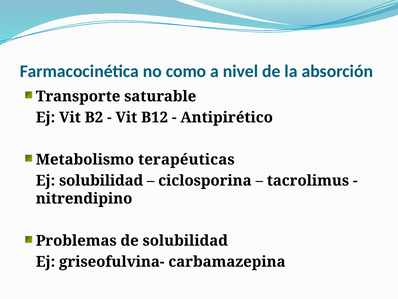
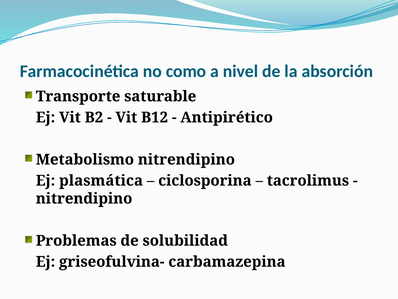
Metabolismo terapéuticas: terapéuticas -> nitrendipino (186, 159)
Ej solubilidad: solubilidad -> plasmática (101, 180)
